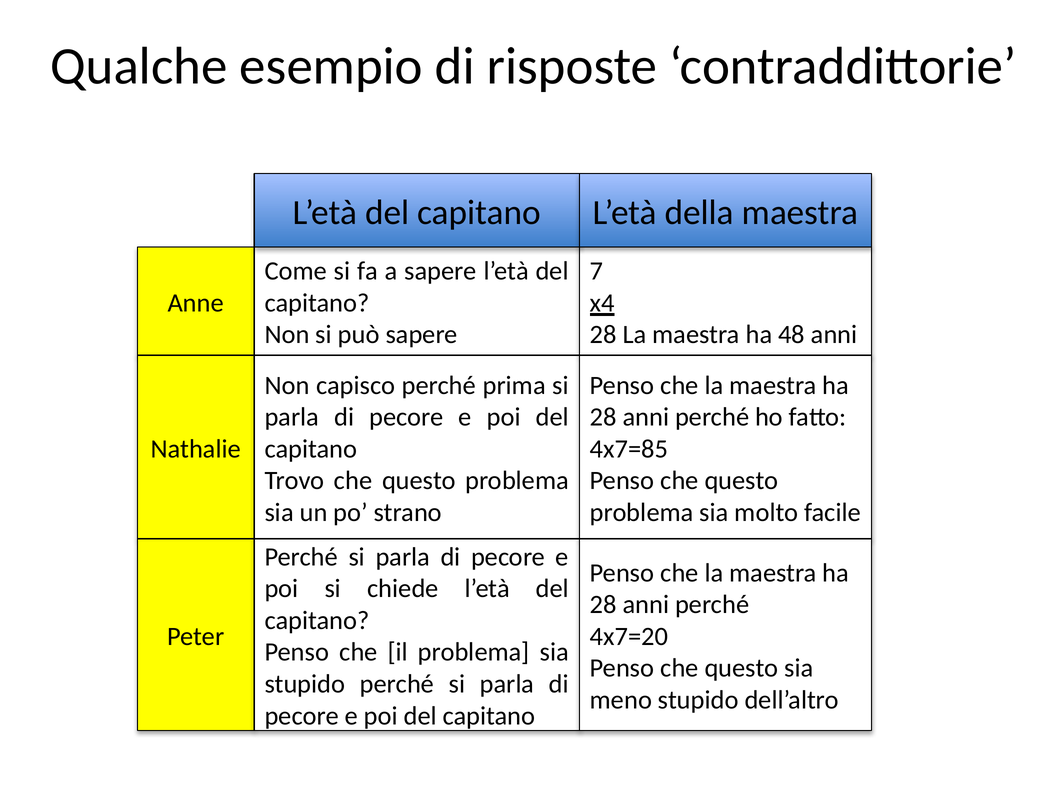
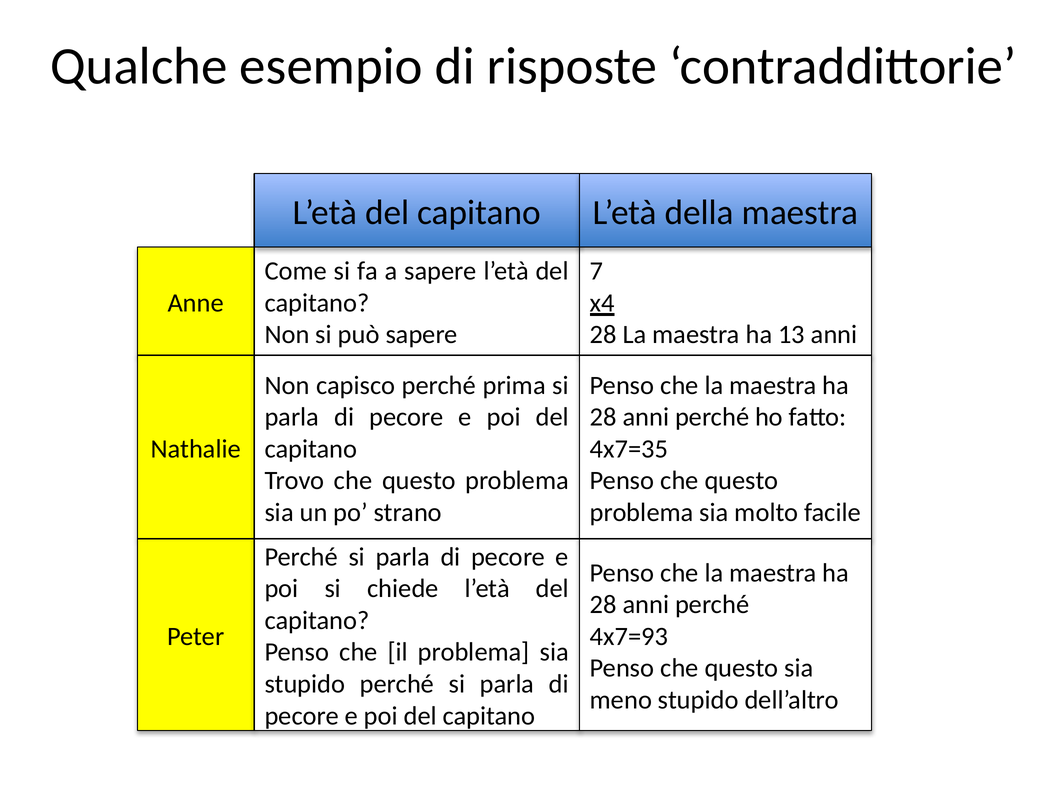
48: 48 -> 13 (791, 335)
4x7=85: 4x7=85 -> 4x7=35 (629, 449)
4x7=20: 4x7=20 -> 4x7=93 (629, 637)
